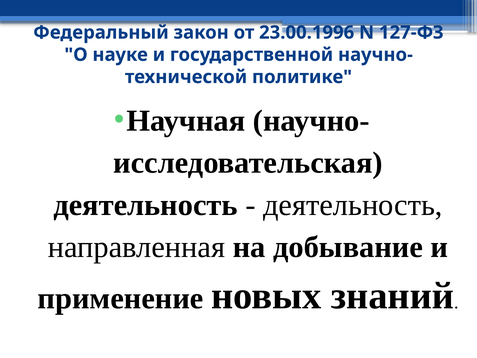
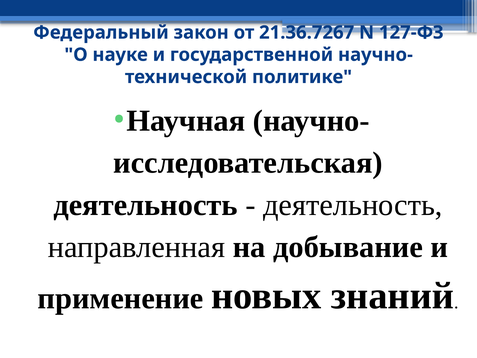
23.00.1996: 23.00.1996 -> 21.36.7267 (307, 32)
